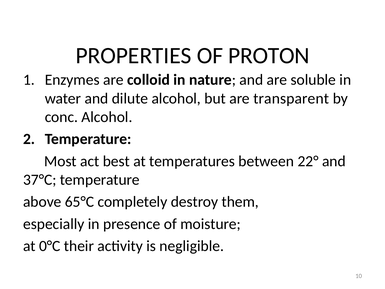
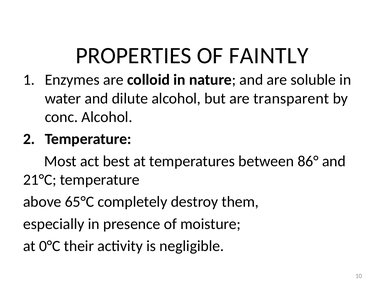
PROTON: PROTON -> FAINTLY (269, 56)
22°: 22° -> 86° (308, 161)
37°C: 37°C -> 21°C (40, 180)
